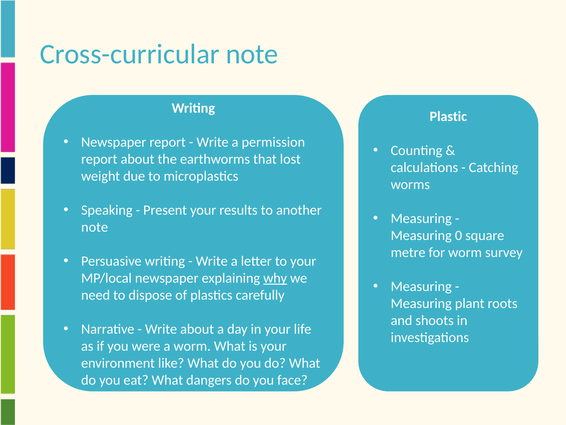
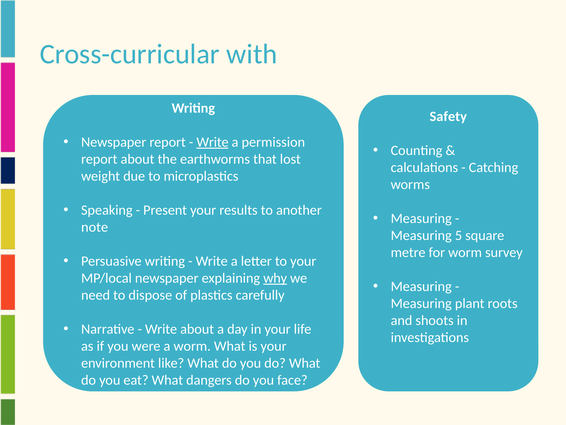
Cross-curricular note: note -> with (252, 54)
Plastic: Plastic -> Safety (448, 117)
Write underline: none -> present (213, 142)
0: 0 -> 5 (459, 235)
